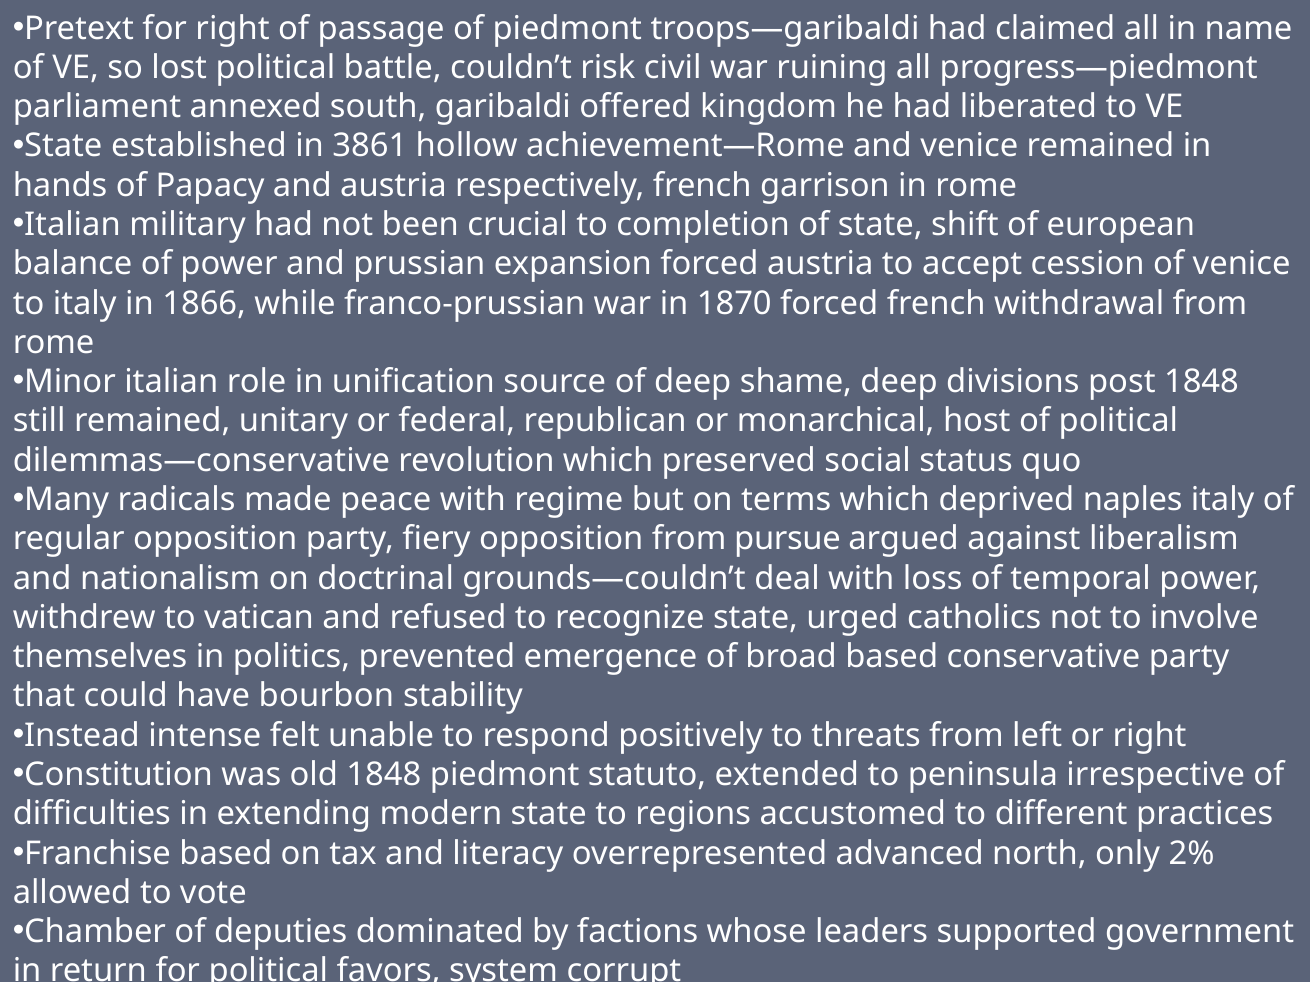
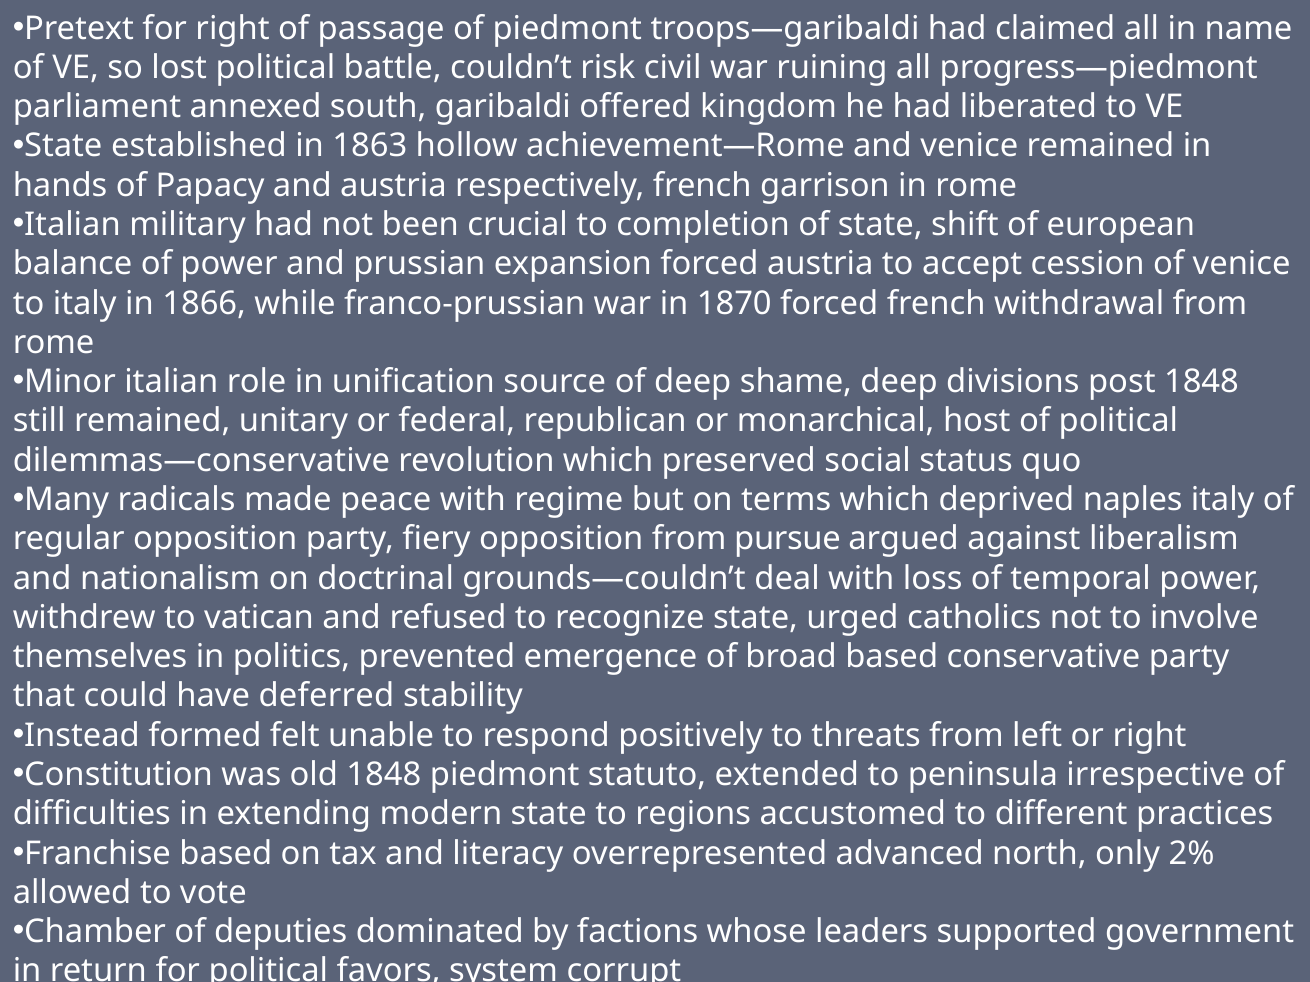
3861: 3861 -> 1863 (370, 146)
have bourbon: bourbon -> deferred (326, 696)
intense: intense -> formed (205, 736)
